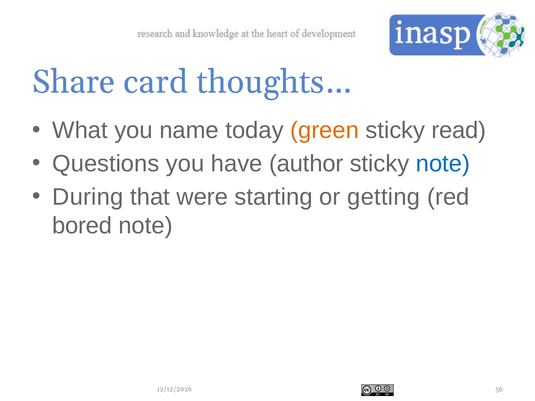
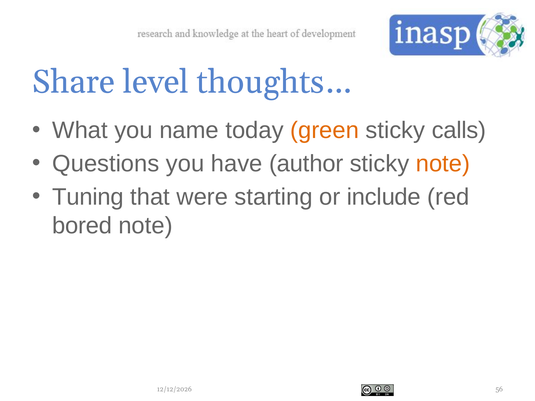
card: card -> level (156, 82)
read: read -> calls (459, 130)
note colour: blue -> orange (443, 164)
During: During -> Tuning (88, 197)
getting: getting -> include (384, 197)
